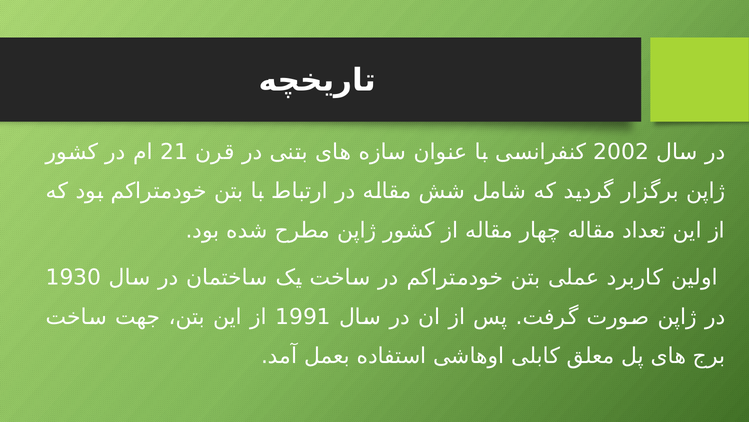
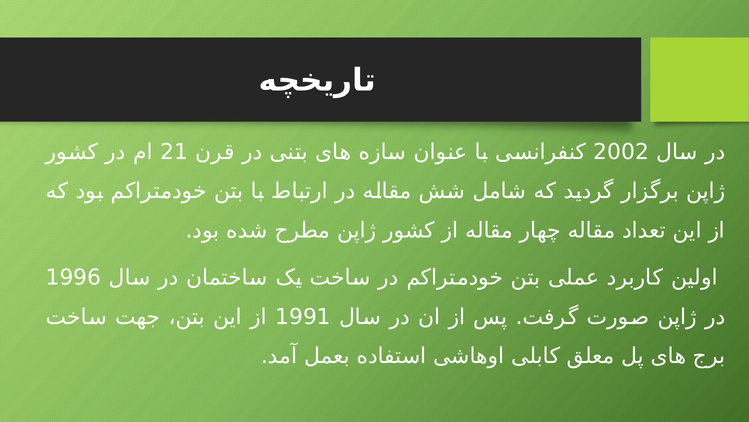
1930: 1930 -> 1996 (73, 277)
